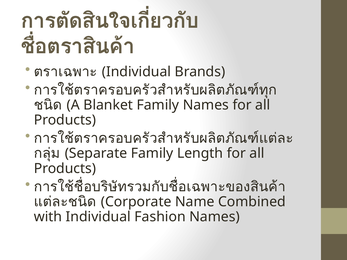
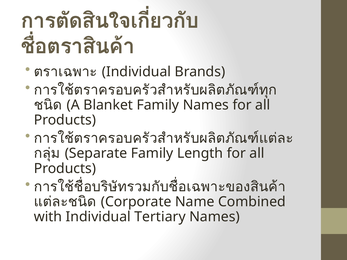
Fashion: Fashion -> Tertiary (160, 217)
